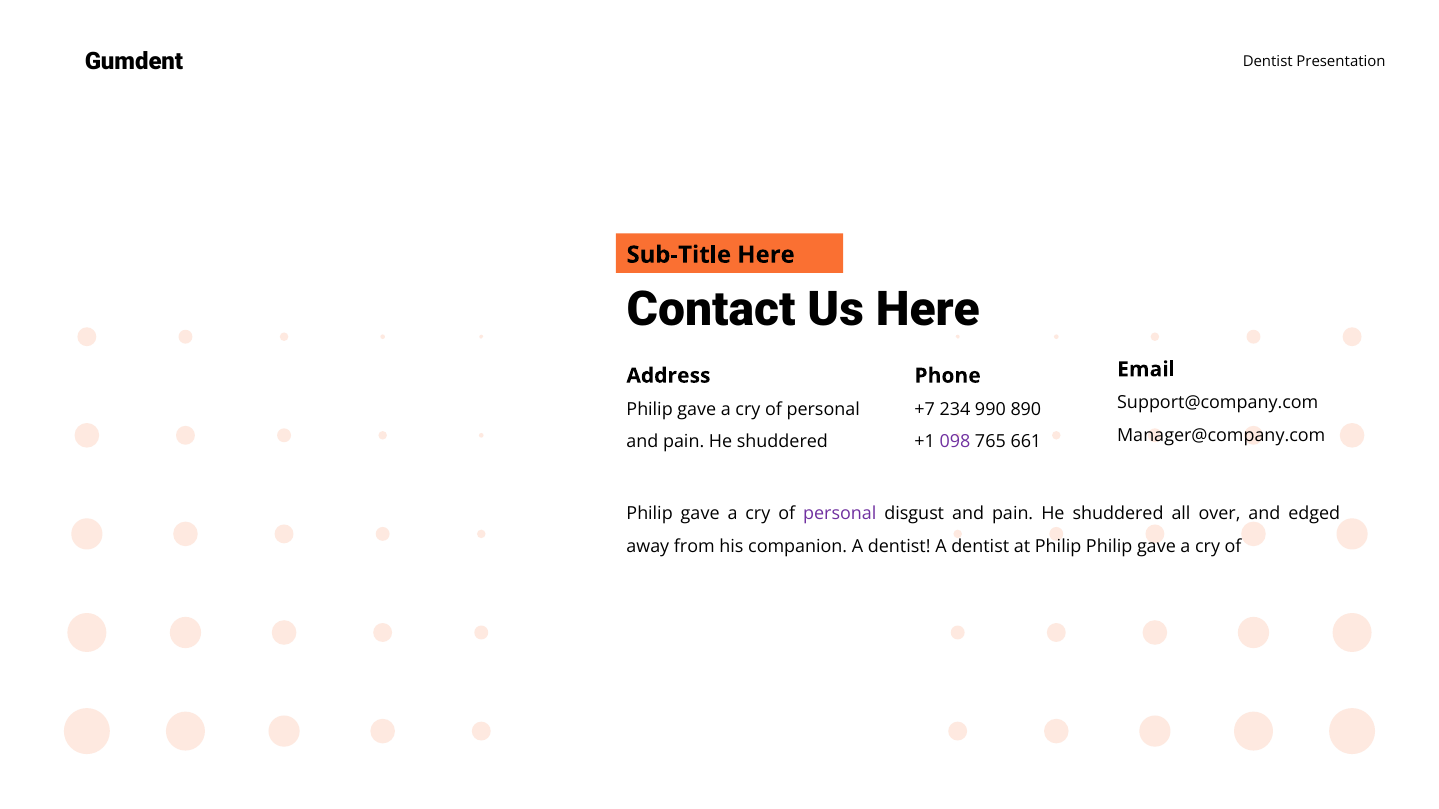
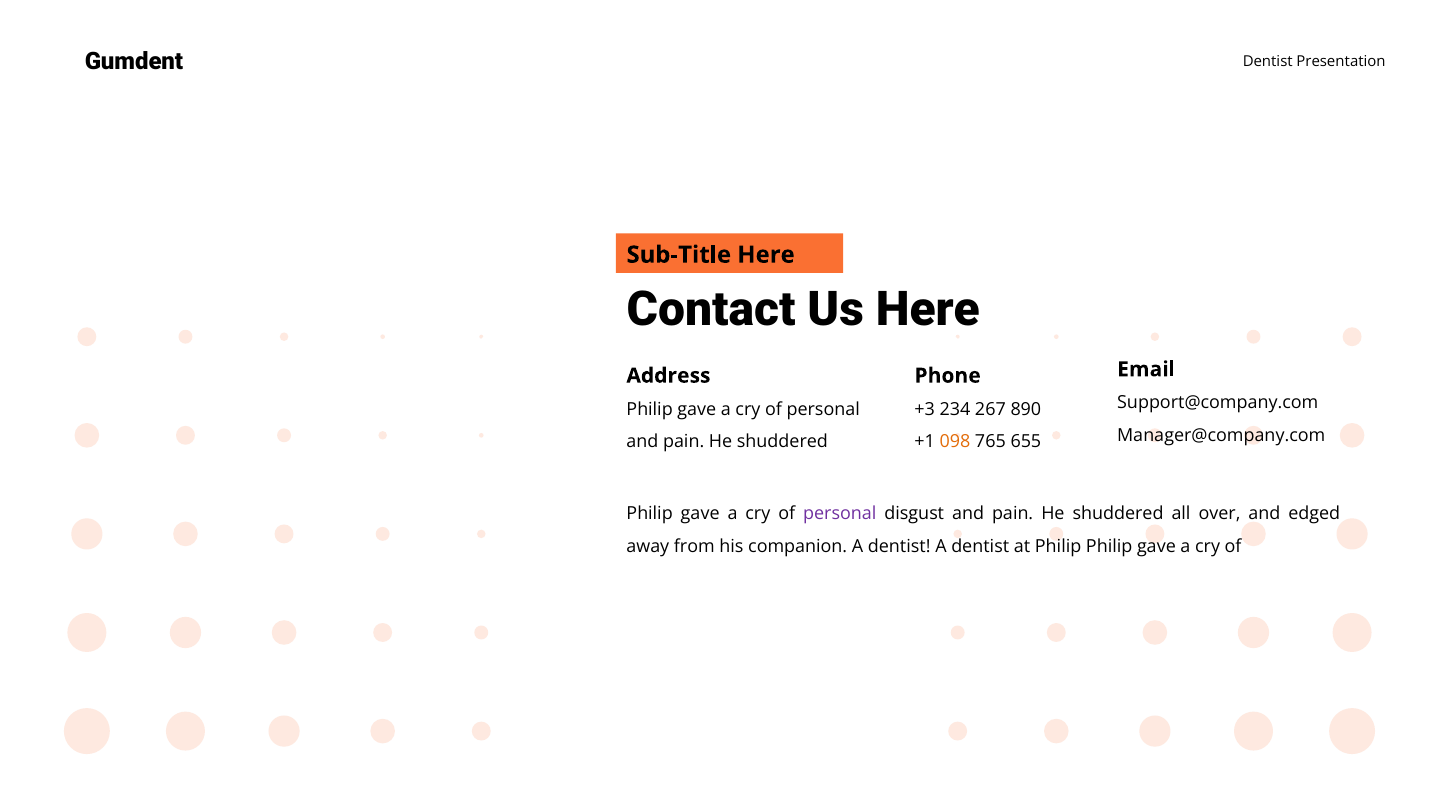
+7: +7 -> +3 (925, 409)
990: 990 -> 267 (990, 409)
098 colour: purple -> orange (955, 442)
661: 661 -> 655 (1026, 442)
